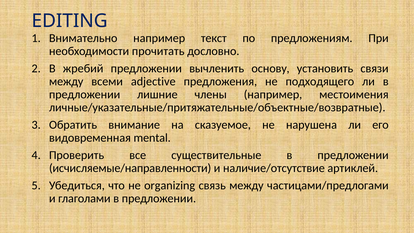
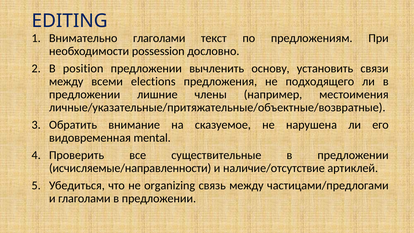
Внимательно например: например -> глаголами (159, 38)
прочитать: прочитать -> possession (158, 51)
жребий: жребий -> position (83, 68)
adjective: adjective -> elections (153, 81)
